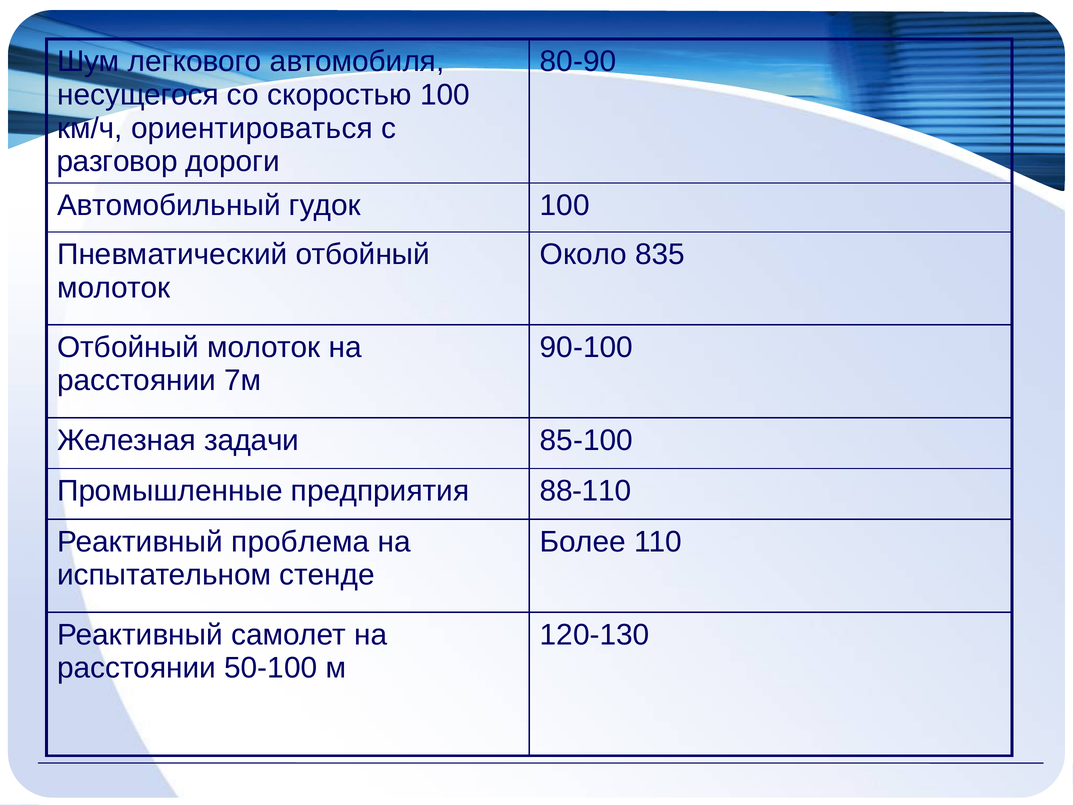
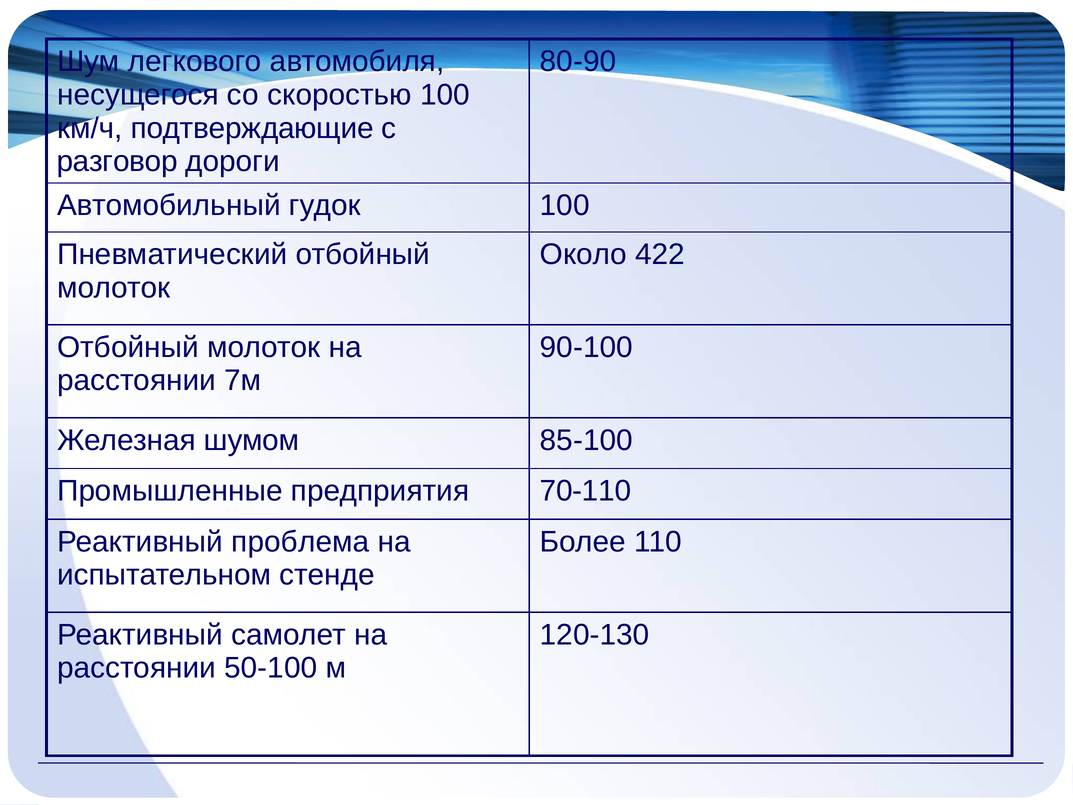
ориентироваться: ориентироваться -> подтверждающие (252, 128)
835: 835 -> 422 (660, 254)
задачи: задачи -> шумом (252, 440)
88-110: 88-110 -> 70-110 (585, 491)
